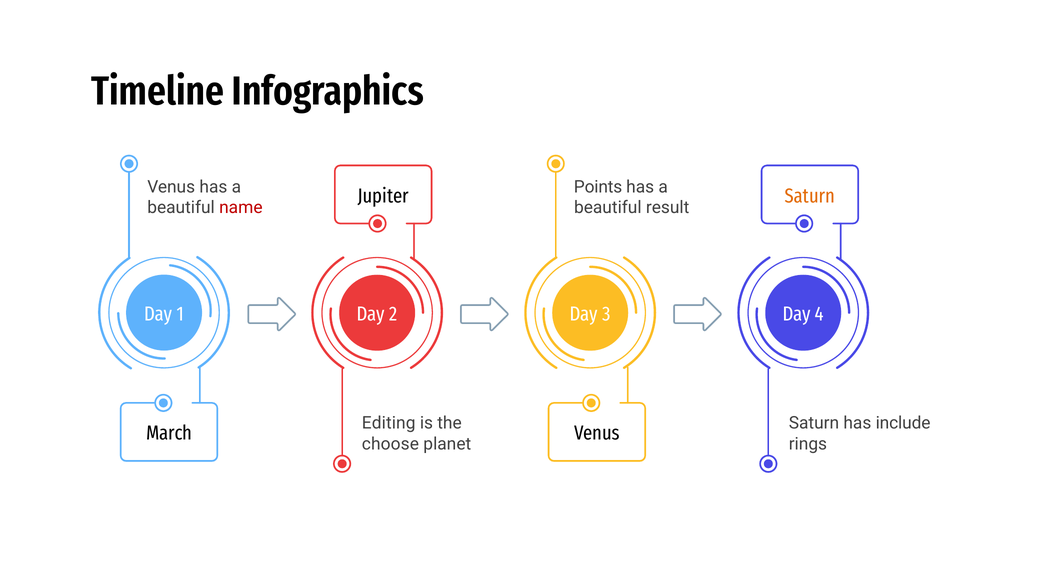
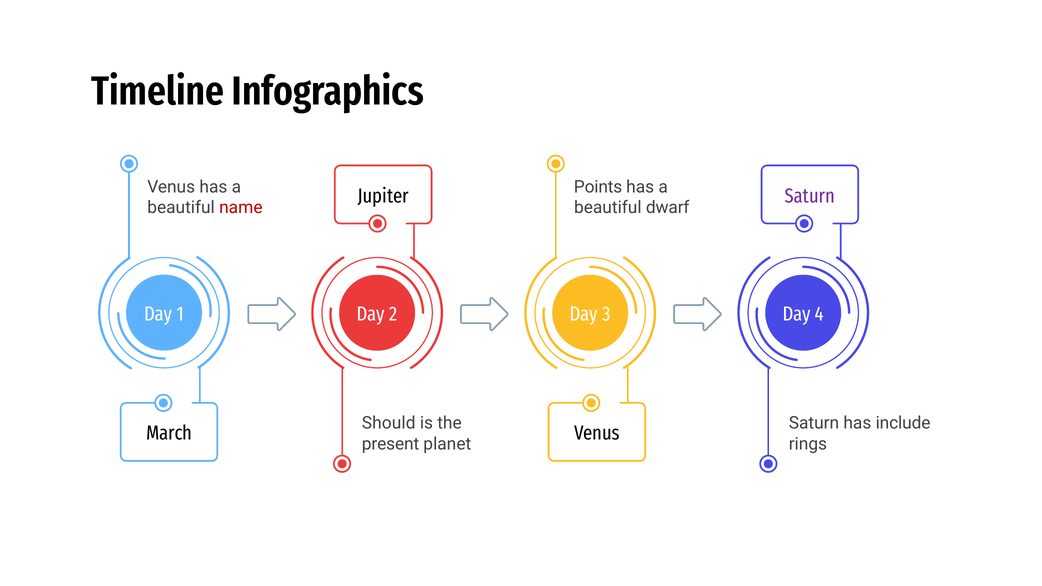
Saturn colour: orange -> purple (810, 196)
result: result -> dwarf (668, 208)
Editing: Editing -> Should (389, 423)
choose: choose -> present (391, 444)
